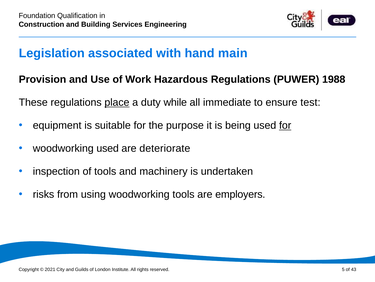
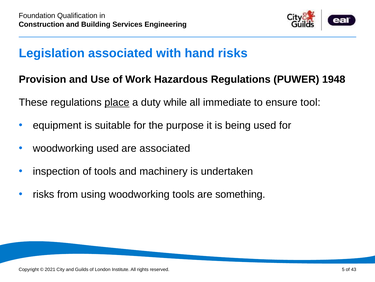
hand main: main -> risks (233, 53)
1988: 1988 -> 1948 (334, 79)
test: test -> tool (310, 102)
for underline: present -> none (285, 125)
are deteriorate: deteriorate -> associated (165, 148)
employers: employers -> something (240, 194)
